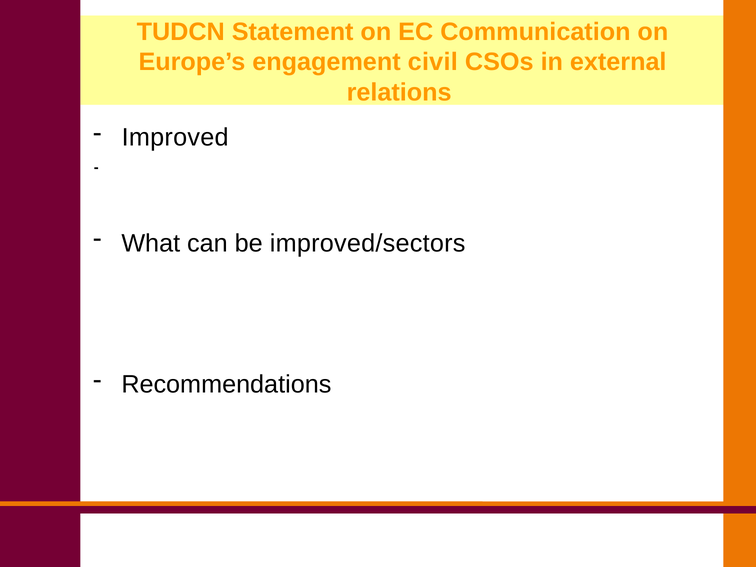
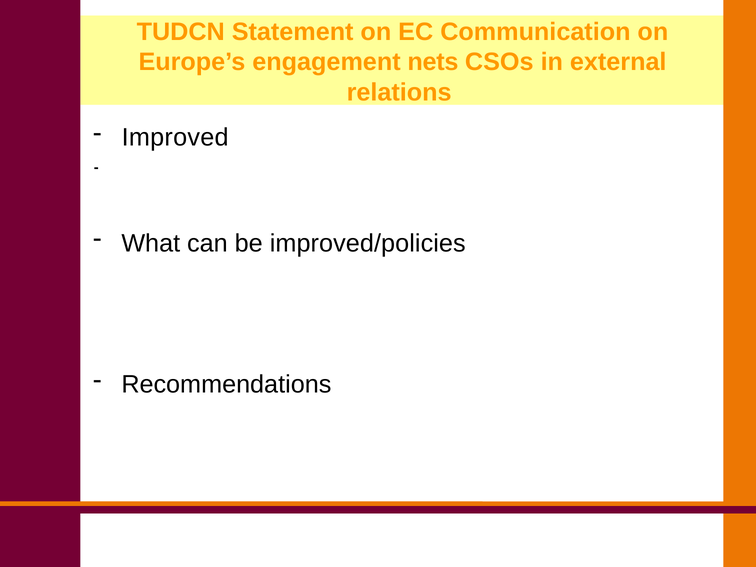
civil: civil -> nets (433, 62)
improved/sectors: improved/sectors -> improved/policies (368, 243)
